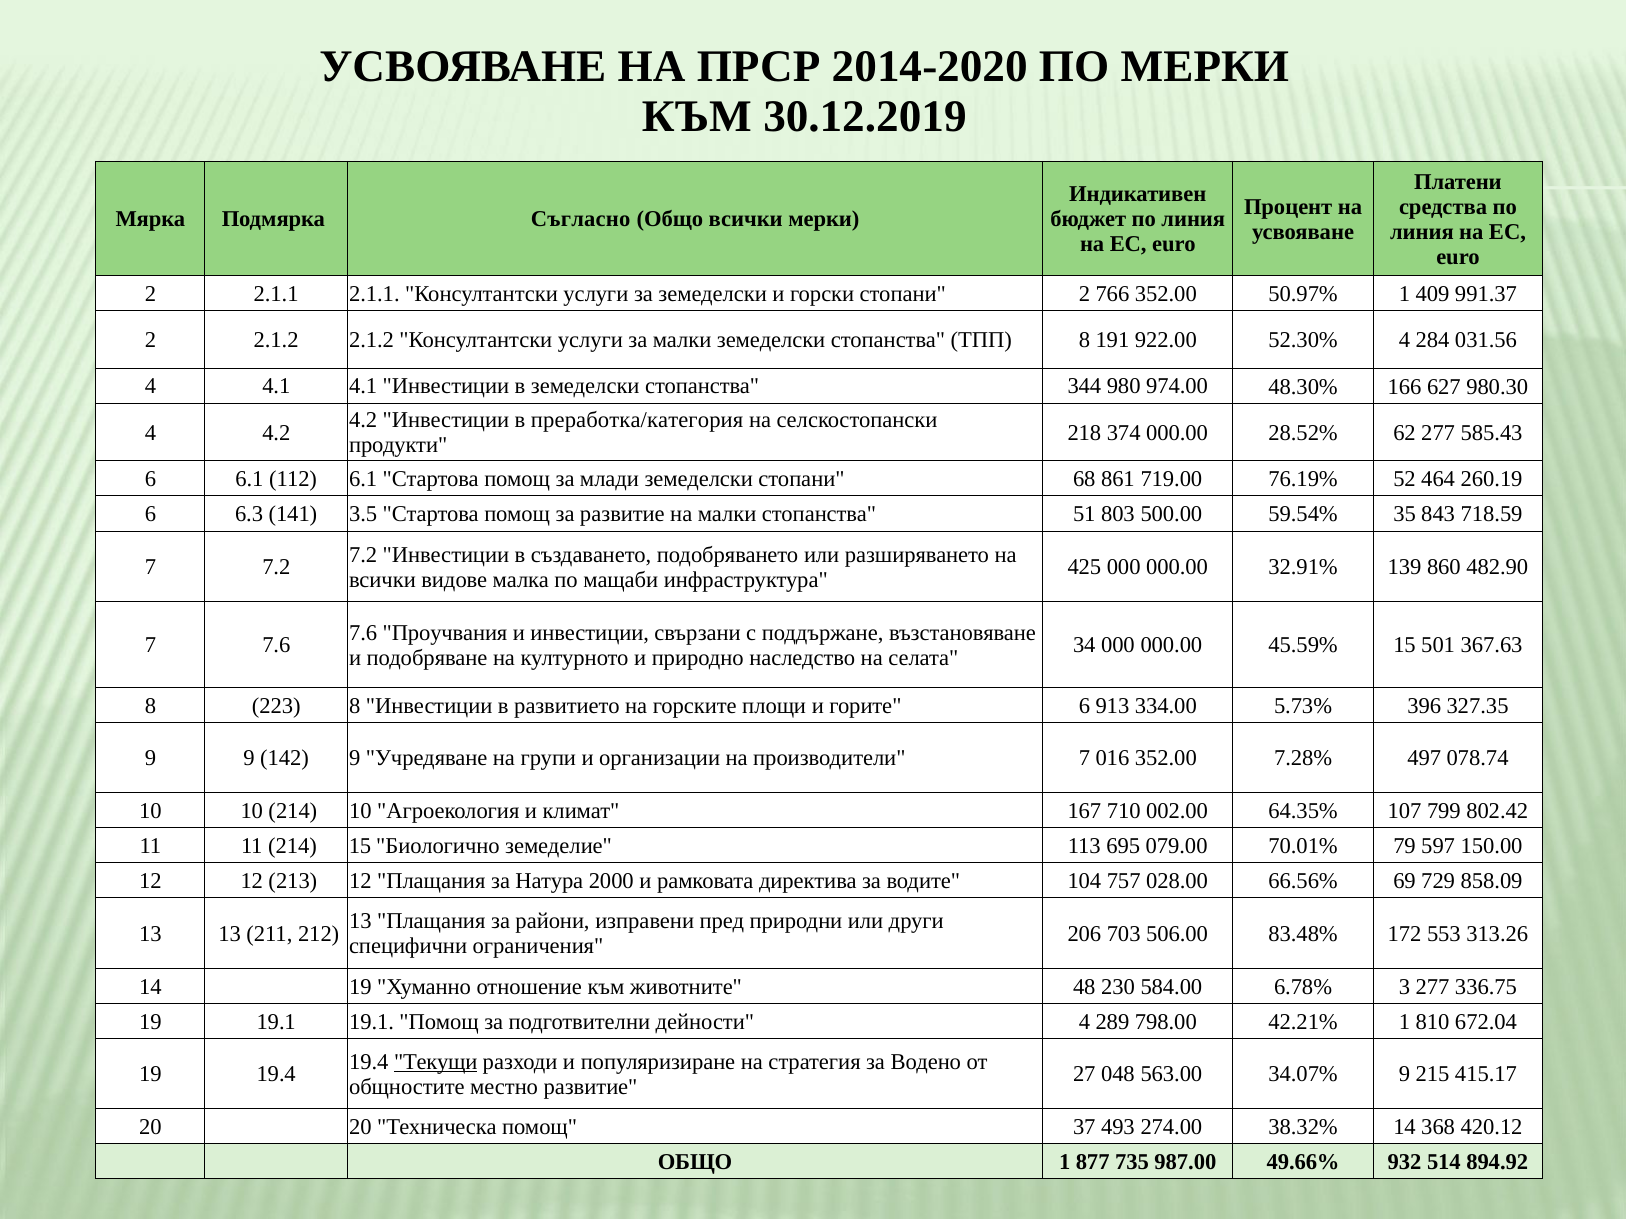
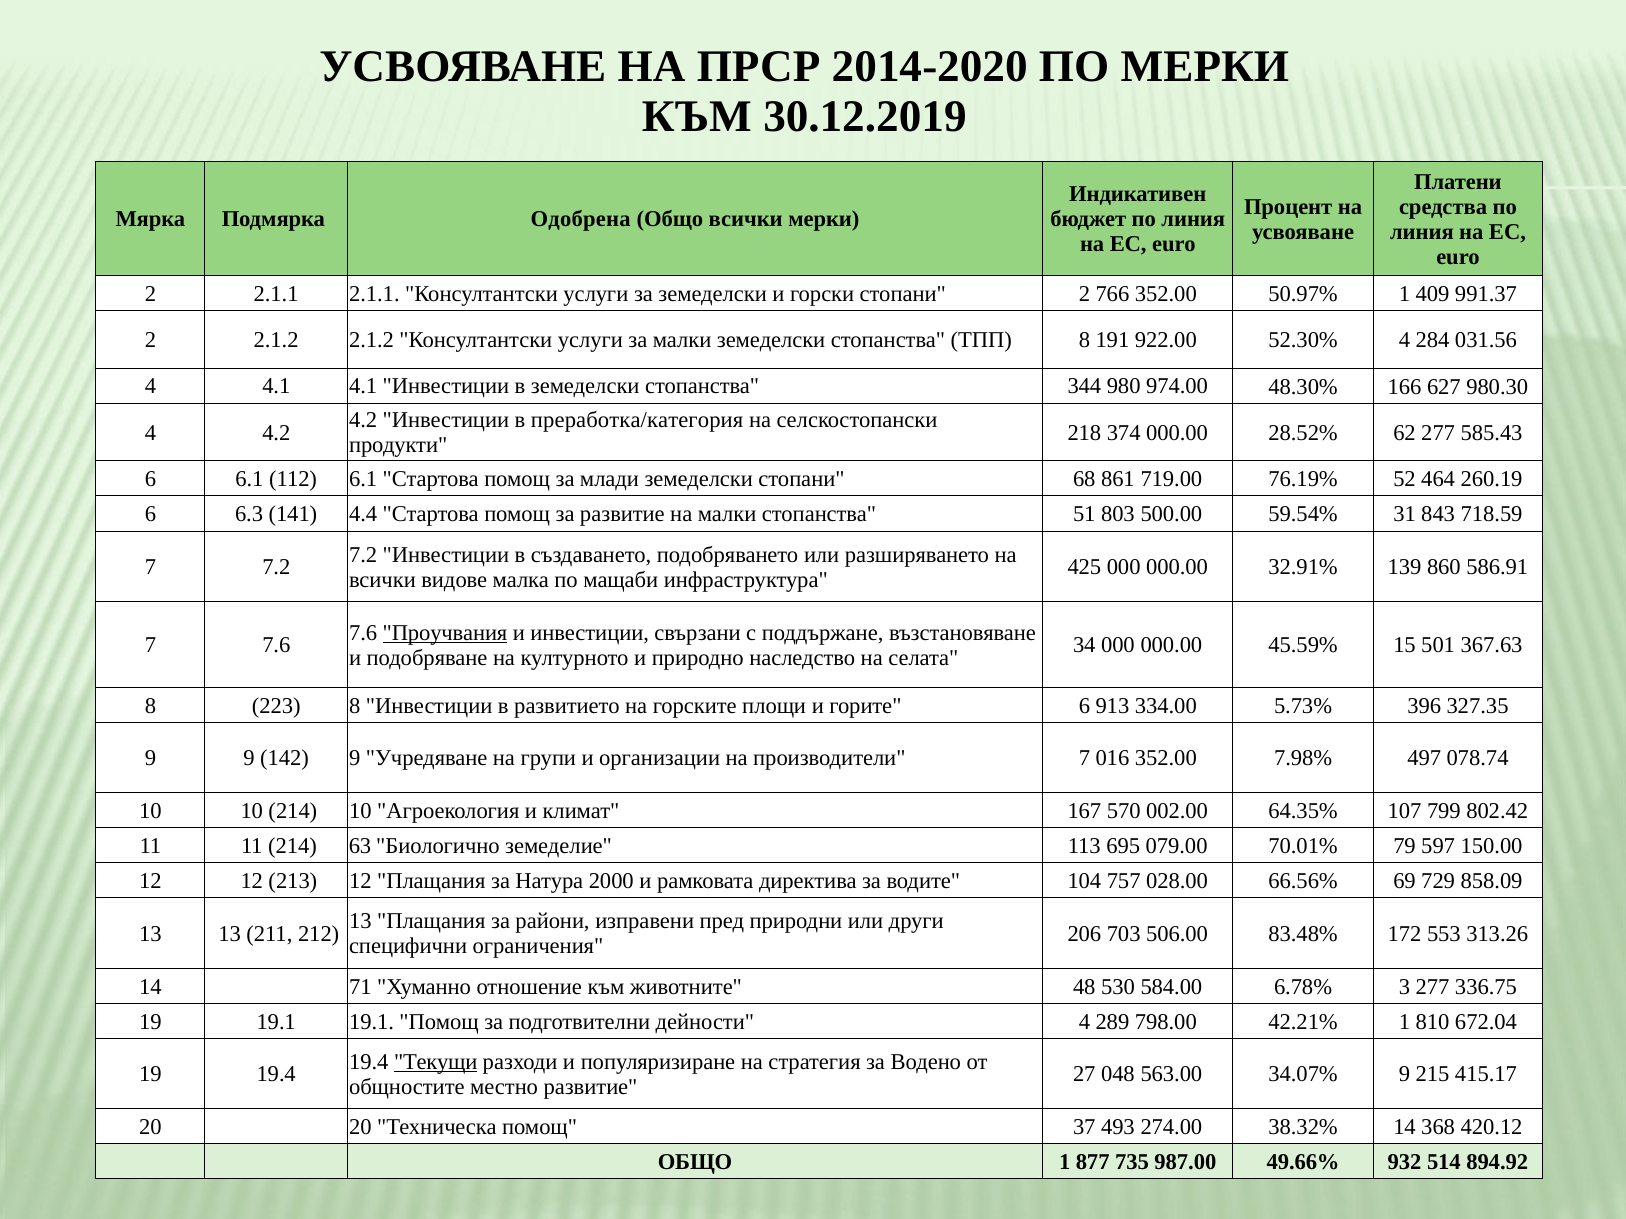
Съгласно: Съгласно -> Одобрена (581, 219)
3.5: 3.5 -> 4.4 (363, 515)
35: 35 -> 31 (1405, 515)
482.90: 482.90 -> 586.91 (1497, 567)
Проучвания underline: none -> present (445, 633)
7.28%: 7.28% -> 7.98% (1303, 759)
710: 710 -> 570 (1124, 811)
214 15: 15 -> 63 (360, 846)
14 19: 19 -> 71 (360, 987)
230: 230 -> 530 (1118, 987)
